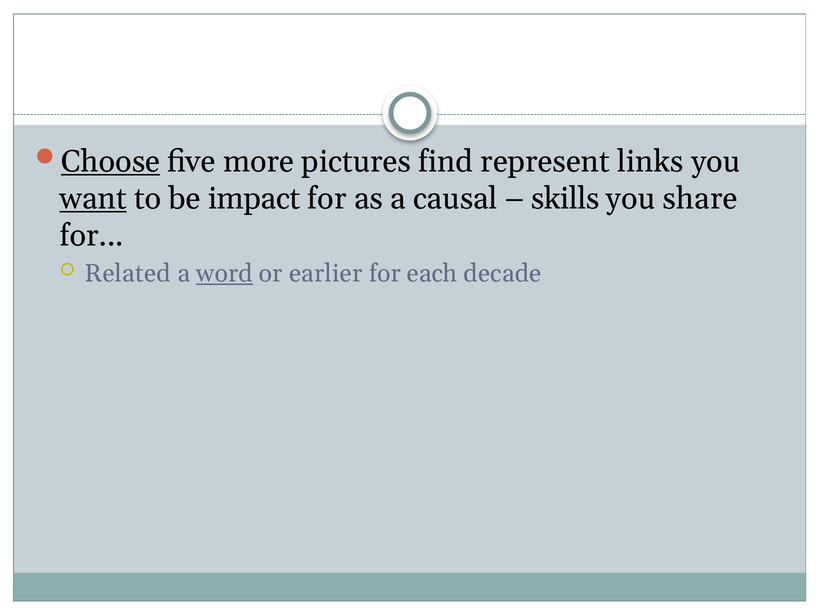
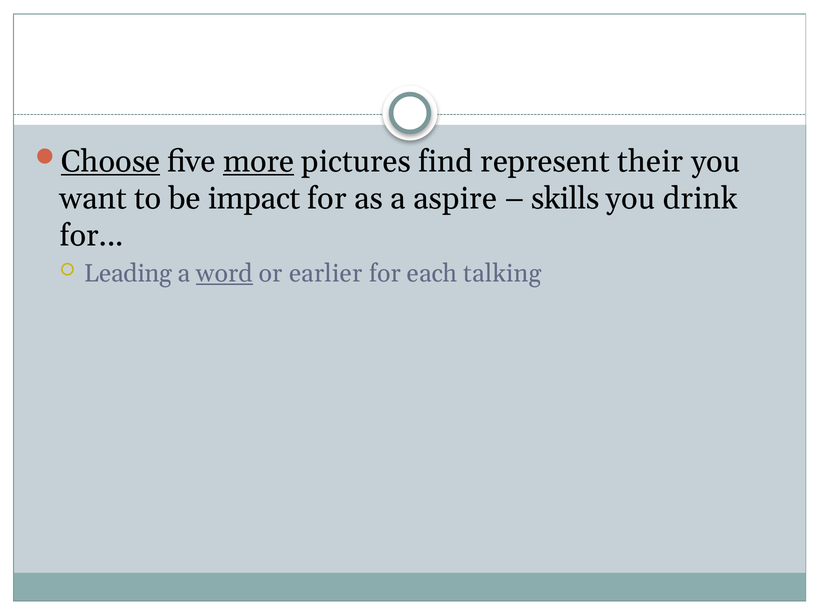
more underline: none -> present (259, 162)
links: links -> their (650, 162)
want underline: present -> none (93, 199)
causal: causal -> aspire (455, 199)
share: share -> drink (700, 199)
Related: Related -> Leading (128, 274)
decade: decade -> talking (503, 274)
